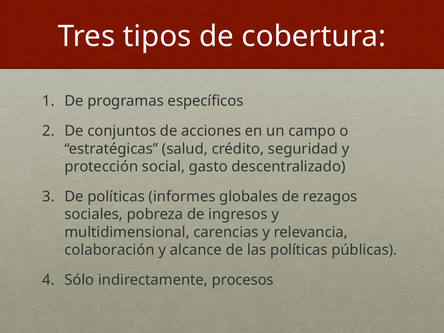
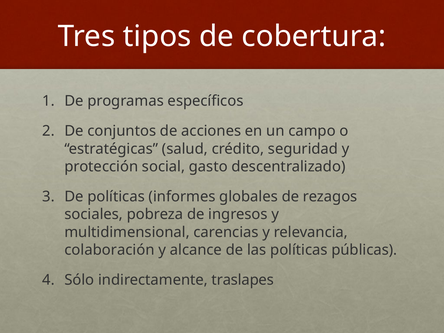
procesos: procesos -> traslapes (243, 280)
